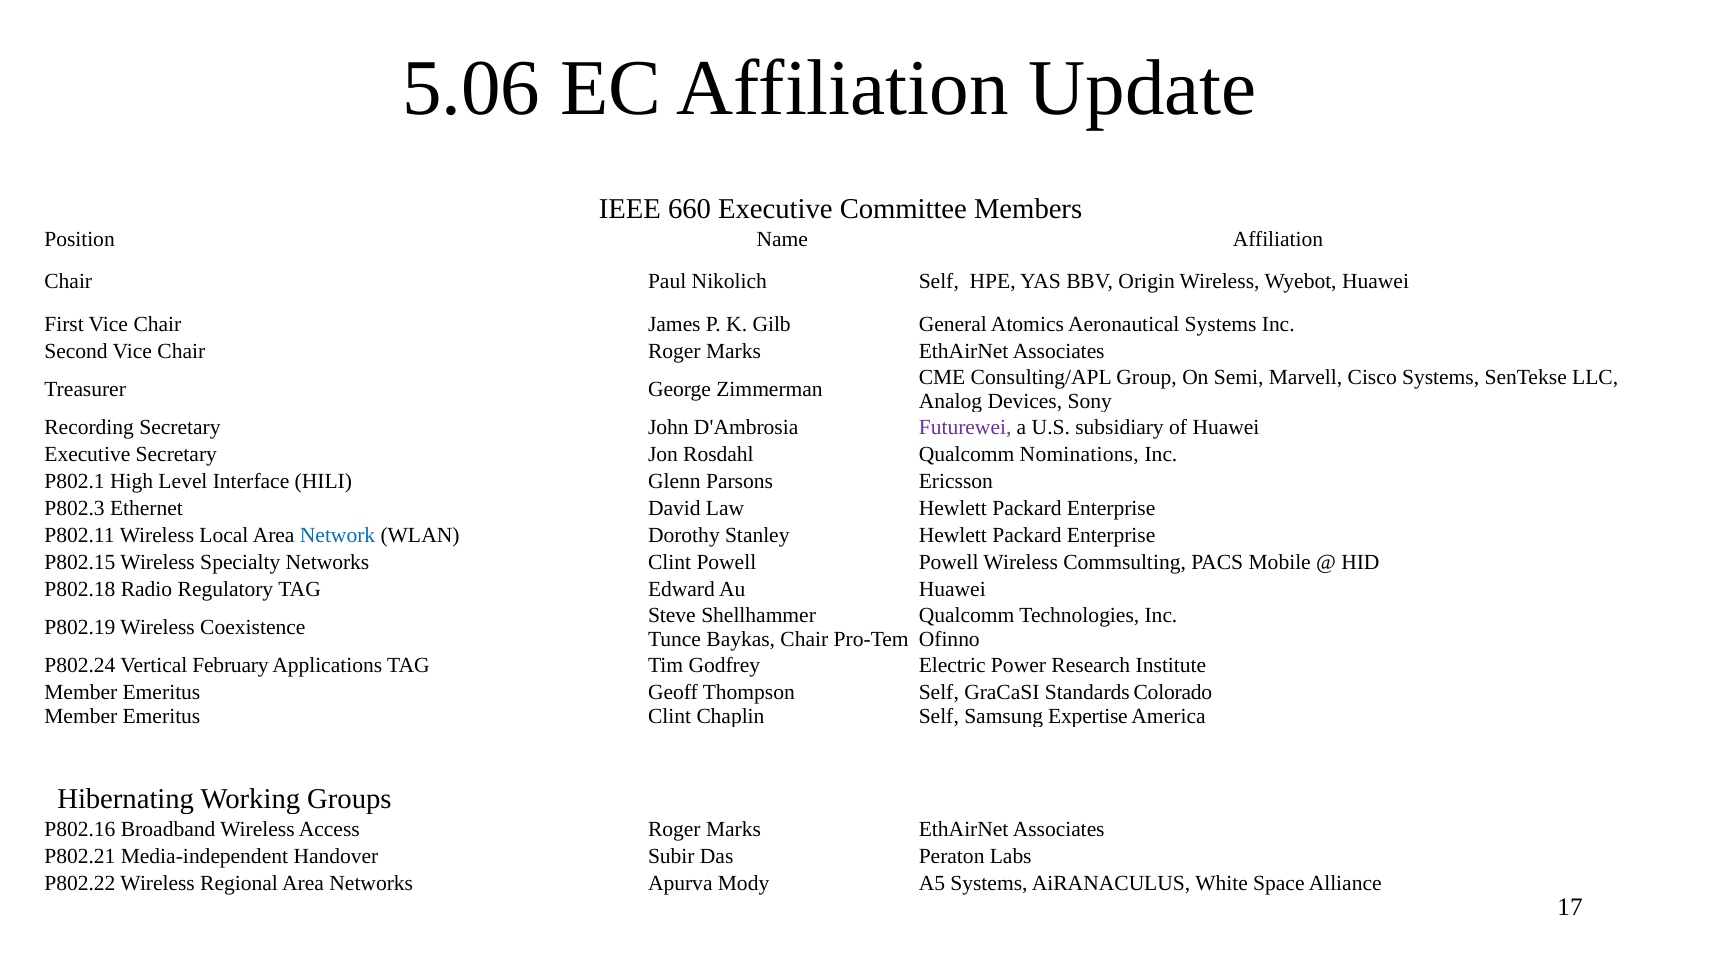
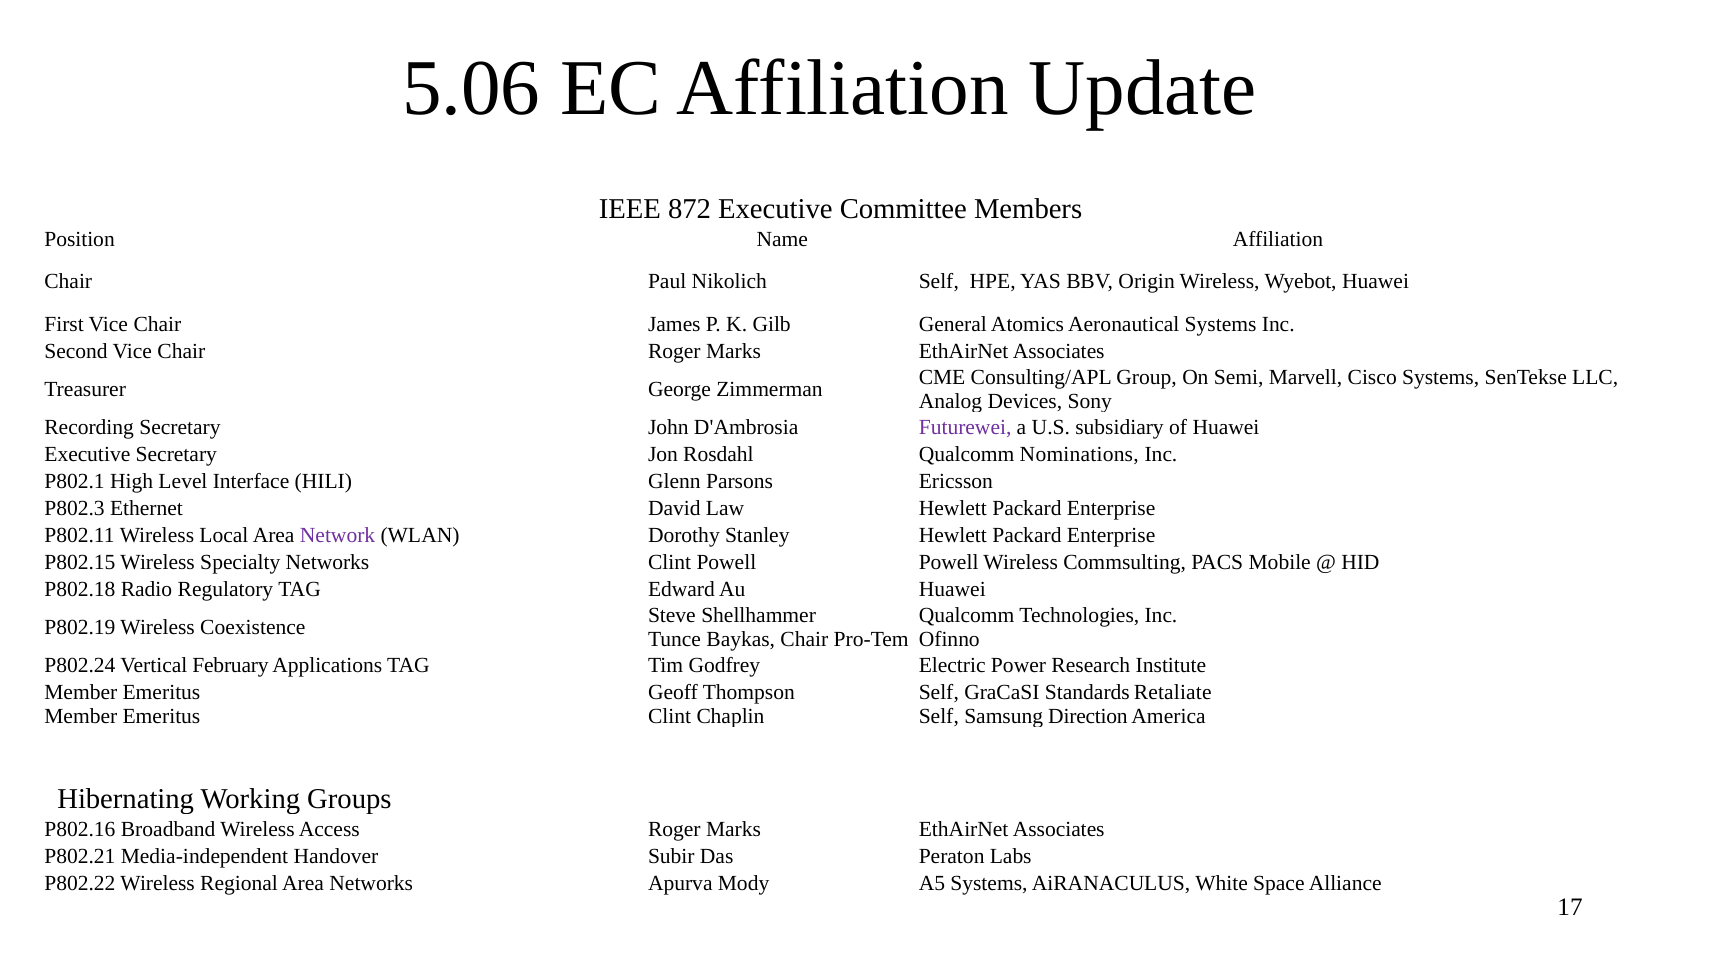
660: 660 -> 872 (690, 209)
Network colour: blue -> purple (338, 536)
Colorado: Colorado -> Retaliate (1173, 692)
Expertise: Expertise -> Direction (1088, 716)
